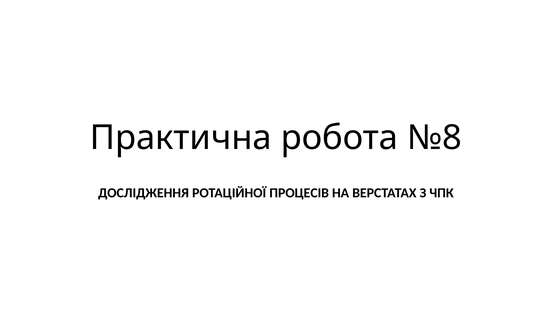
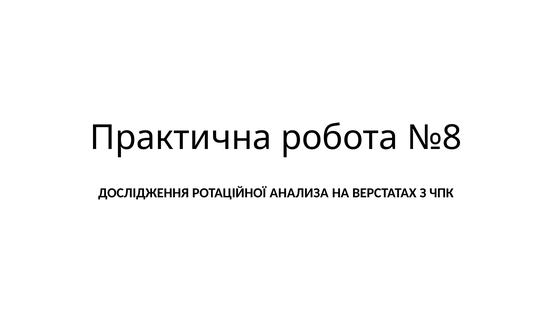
ПРОЦЕСІВ: ПРОЦЕСІВ -> АНАЛИЗА (299, 193)
